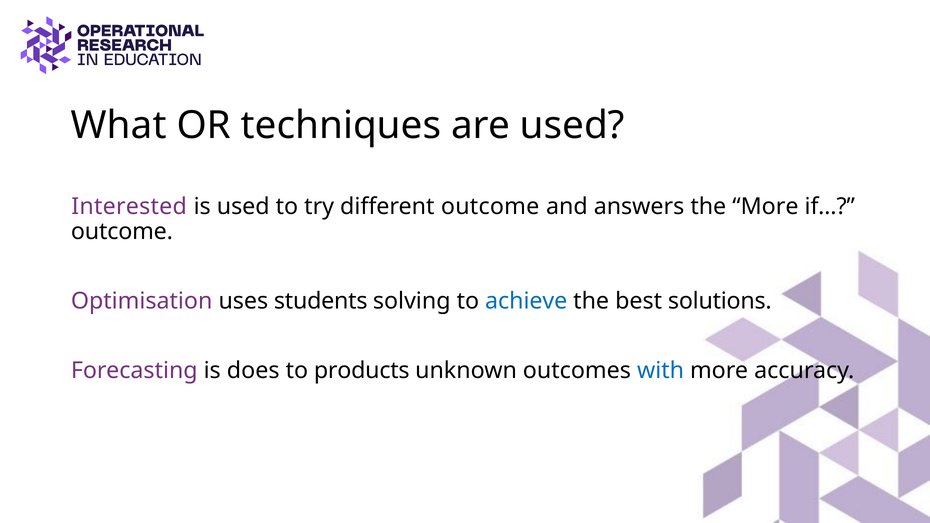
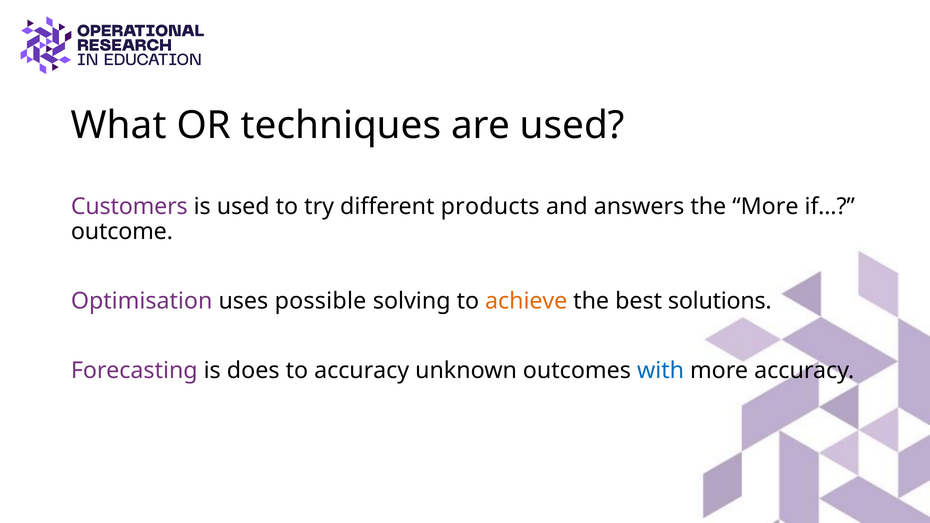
Interested: Interested -> Customers (129, 206)
different outcome: outcome -> products (490, 206)
students: students -> possible (321, 301)
achieve colour: blue -> orange (526, 301)
to products: products -> accuracy (362, 371)
